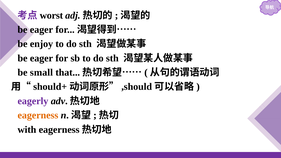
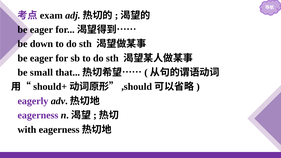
worst: worst -> exam (51, 15)
enjoy: enjoy -> down (41, 44)
eagerness colour: orange -> purple (38, 115)
